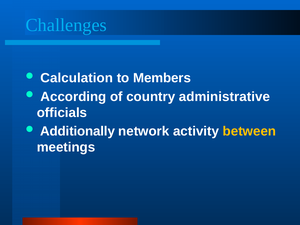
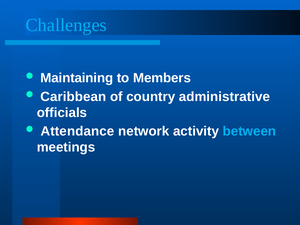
Calculation: Calculation -> Maintaining (77, 78)
According: According -> Caribbean (73, 97)
Additionally: Additionally -> Attendance (77, 131)
between colour: yellow -> light blue (249, 131)
